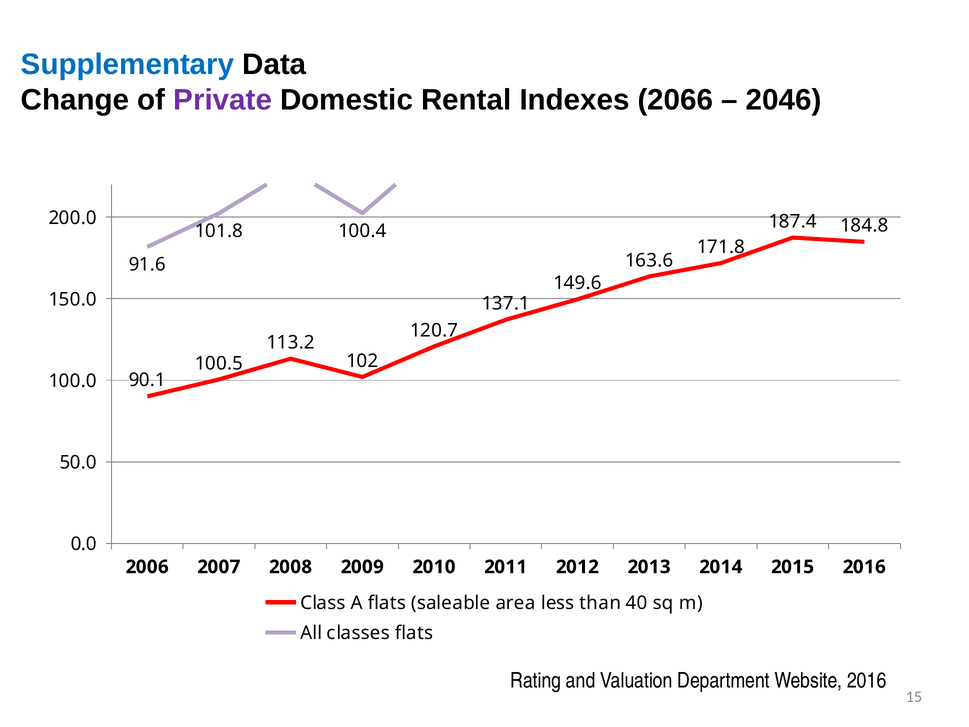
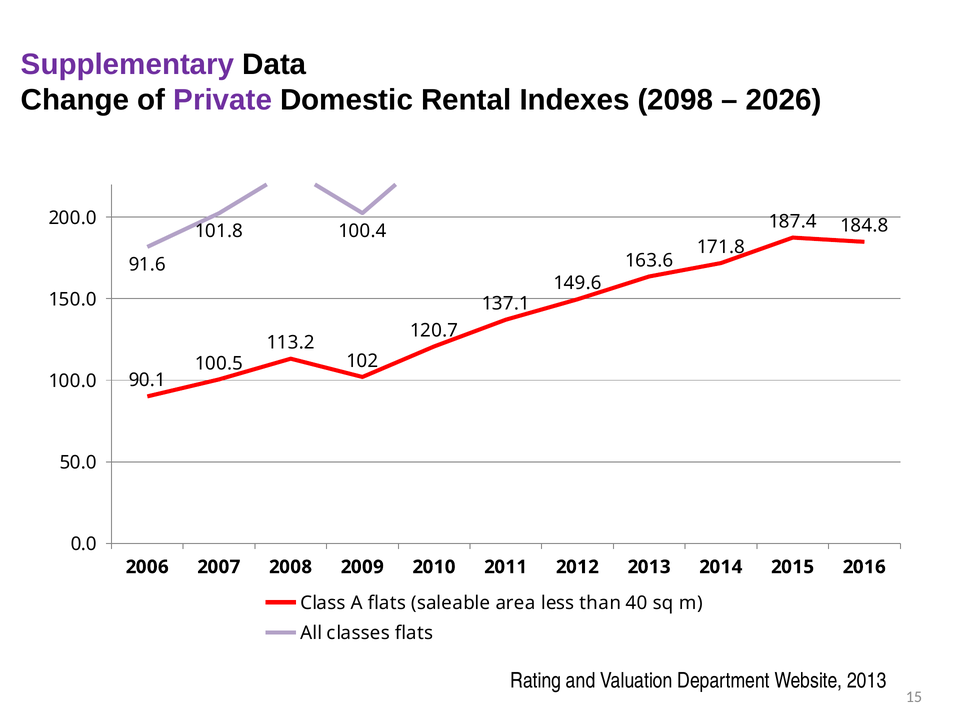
Supplementary colour: blue -> purple (128, 64)
2066: 2066 -> 2098 (675, 100)
2046: 2046 -> 2026 (784, 100)
Website 2016: 2016 -> 2013 (867, 680)
